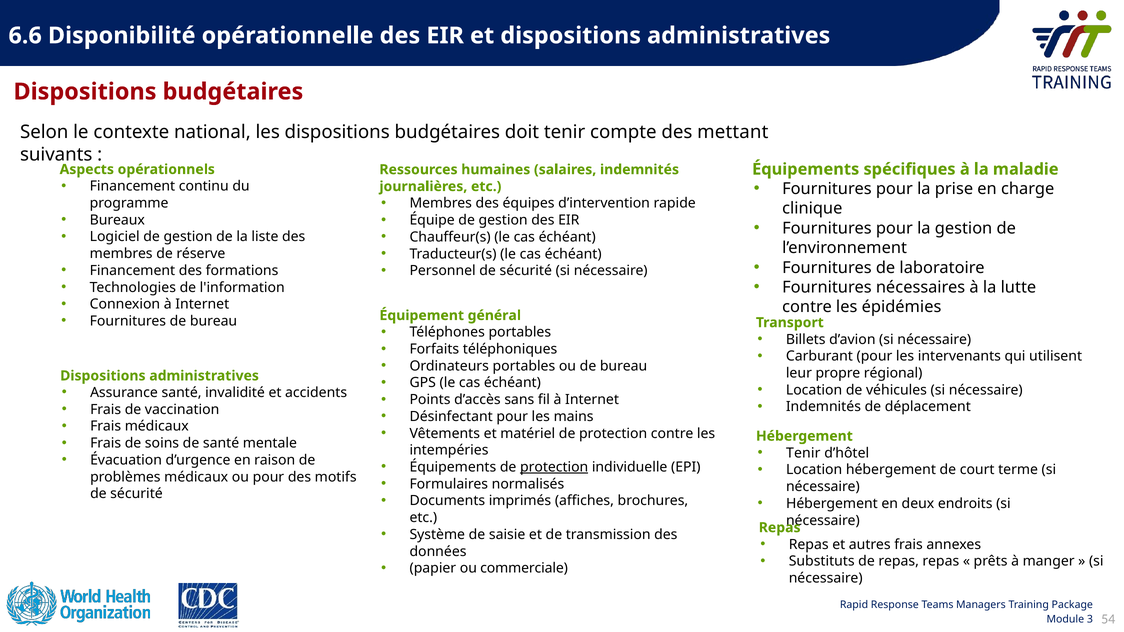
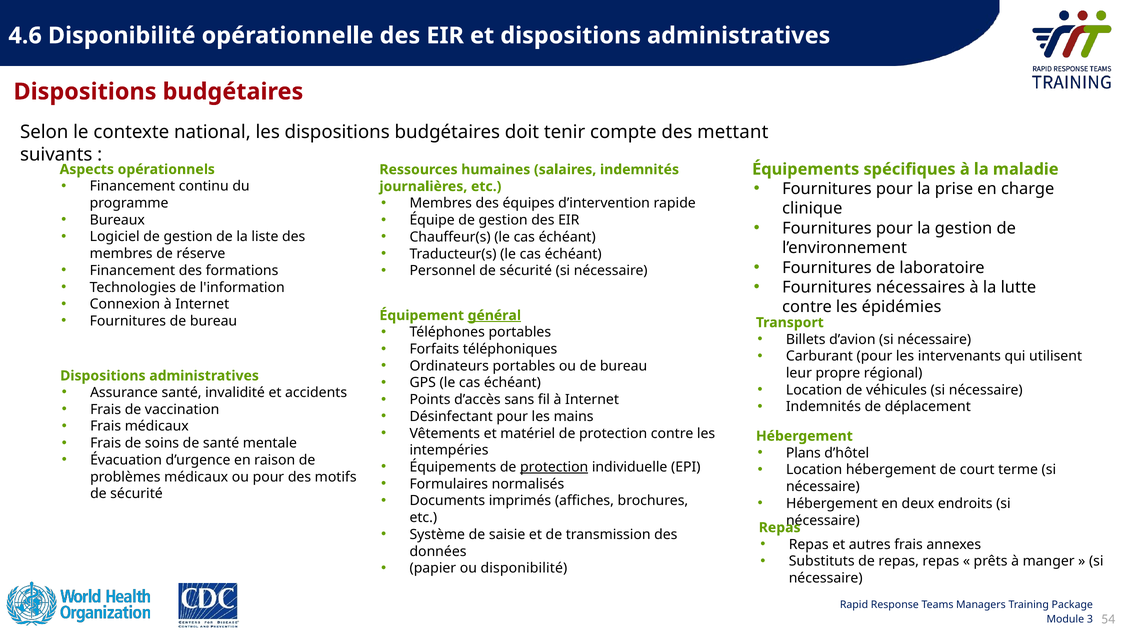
6.6: 6.6 -> 4.6 (25, 36)
général underline: none -> present (494, 316)
Tenir: Tenir -> Plans (803, 453)
ou commerciale: commerciale -> disponibilité (524, 568)
